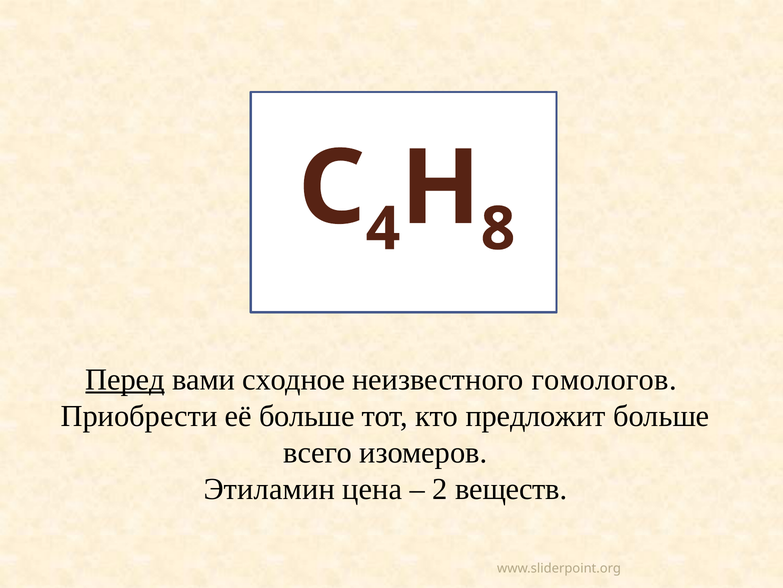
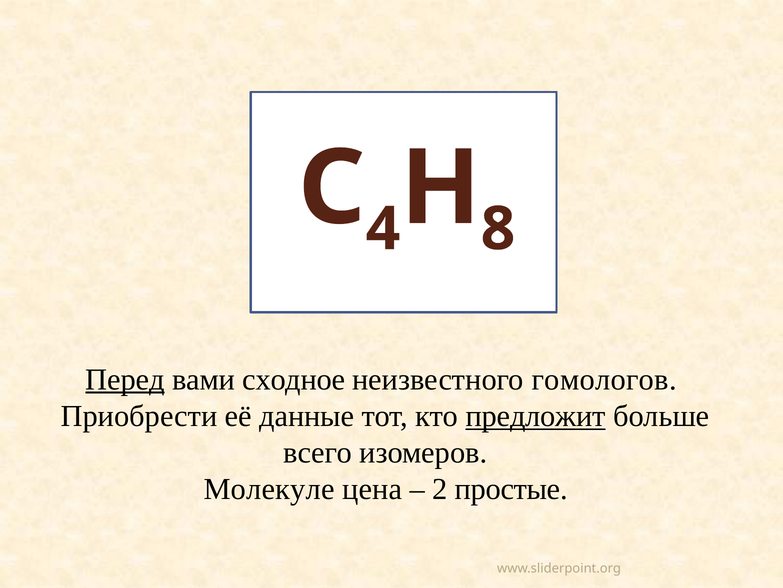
её больше: больше -> данные (307, 416)
предложит underline: none -> present (536, 416)
Этиламин: Этиламин -> Молекуле (269, 489)
веществ: веществ -> простые (511, 489)
